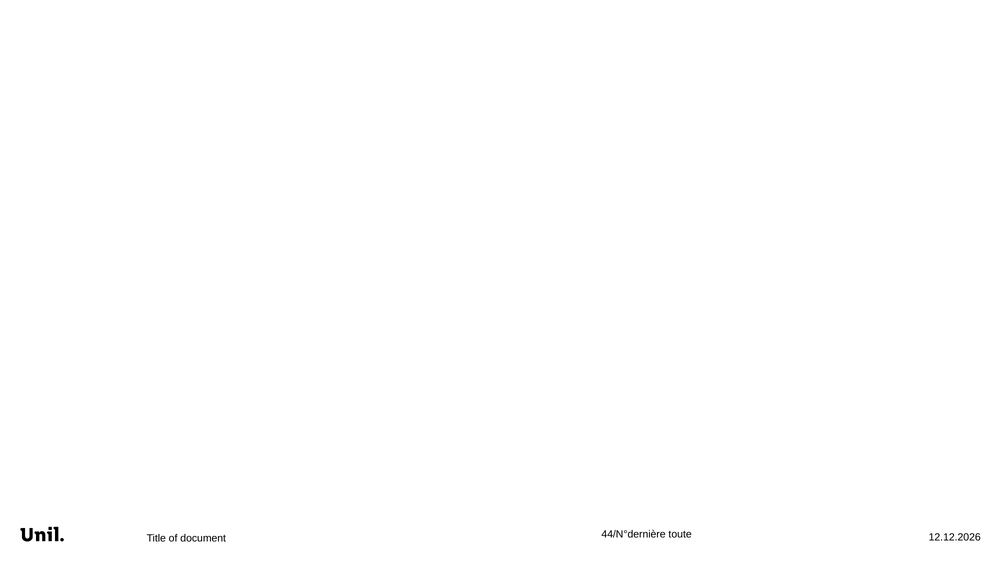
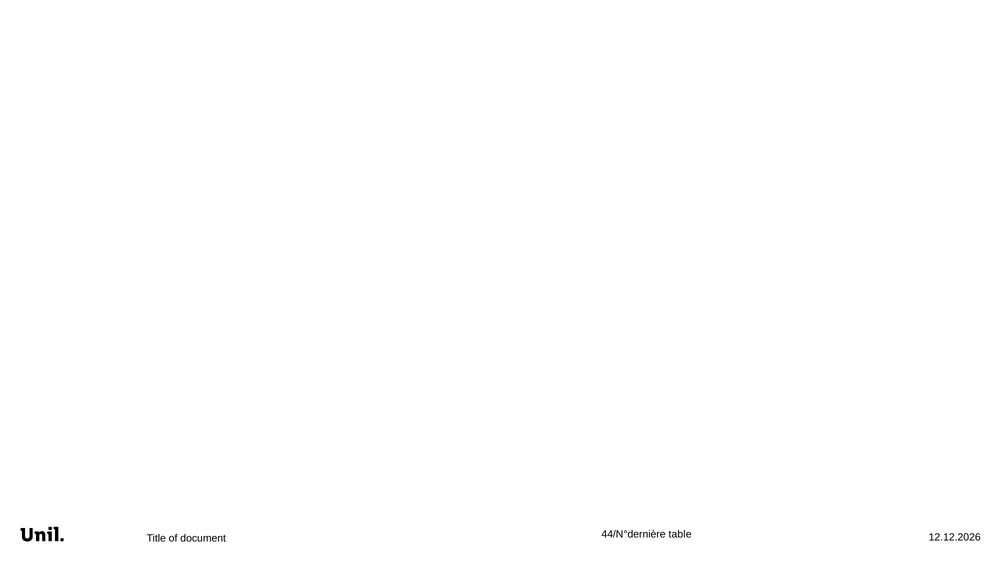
toute: toute -> table (680, 535)
